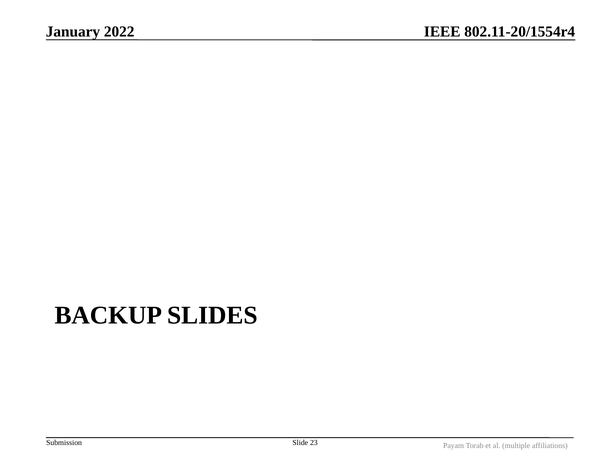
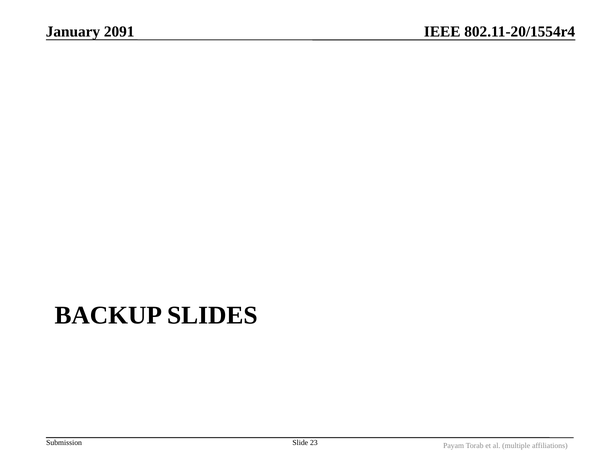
2022: 2022 -> 2091 (119, 32)
